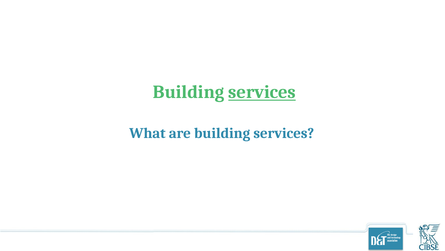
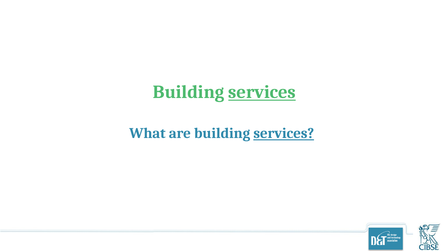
services underline: none -> present (284, 133)
